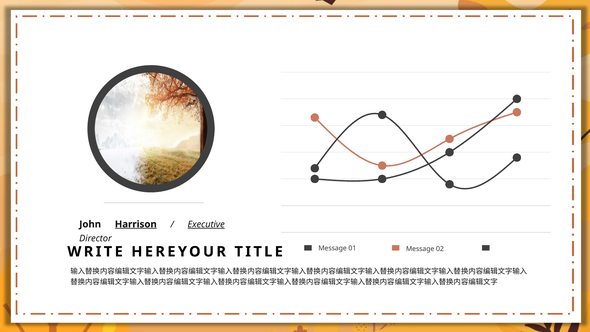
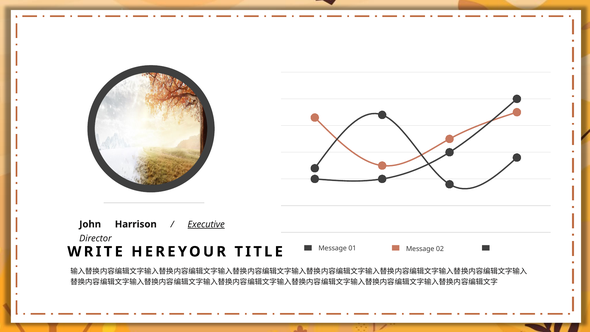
Harrison underline: present -> none (136, 224)
